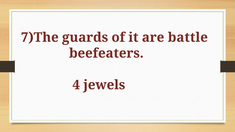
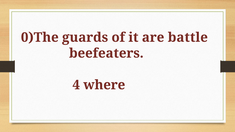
7)The: 7)The -> 0)The (40, 37)
jewels: jewels -> where (104, 85)
